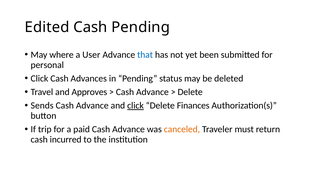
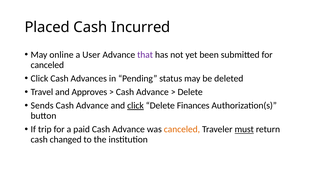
Edited: Edited -> Placed (47, 27)
Cash Pending: Pending -> Incurred (141, 27)
where: where -> online (61, 55)
that colour: blue -> purple (145, 55)
personal: personal -> canceled (47, 65)
must underline: none -> present (244, 129)
incurred: incurred -> changed (66, 139)
